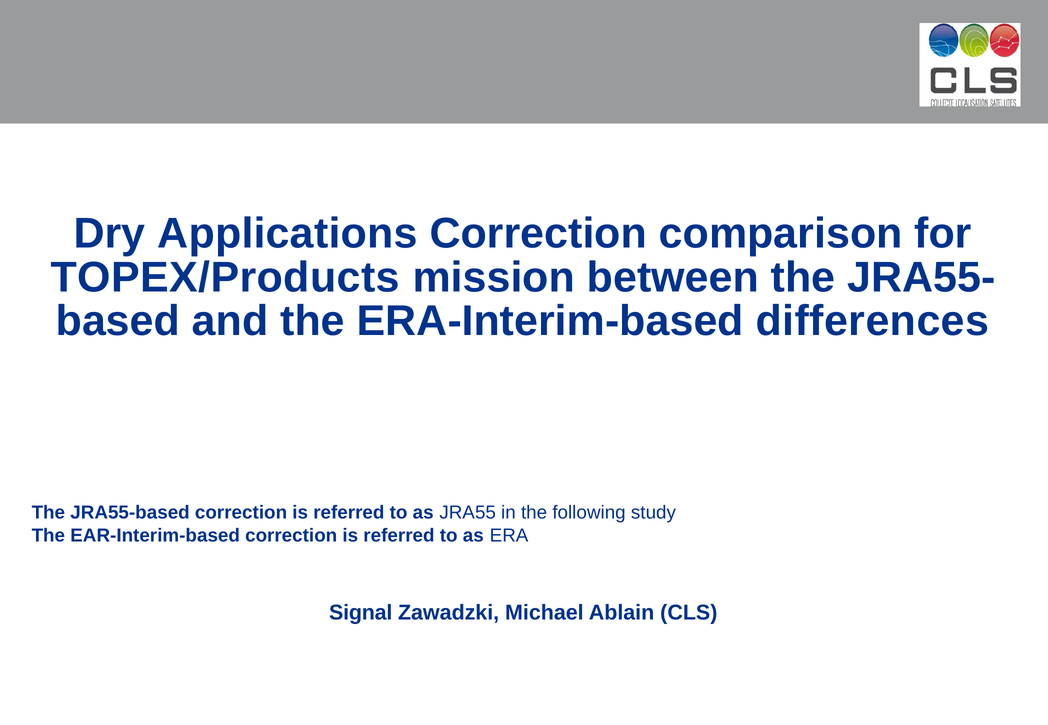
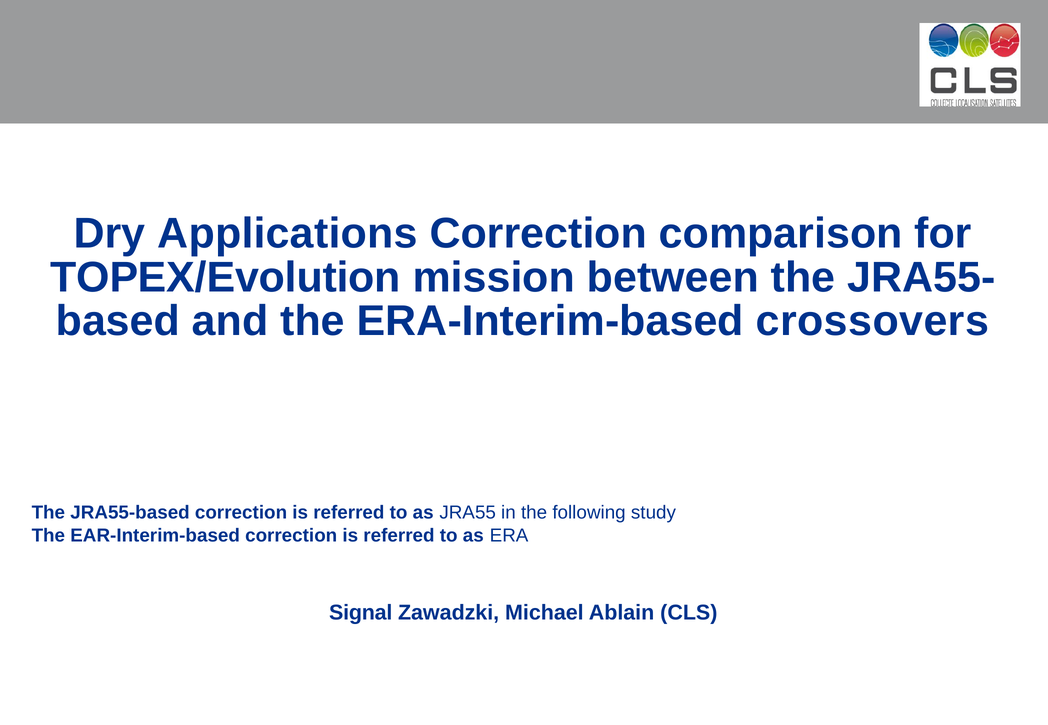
TOPEX/Products: TOPEX/Products -> TOPEX/Evolution (225, 278)
differences: differences -> crossovers (872, 321)
